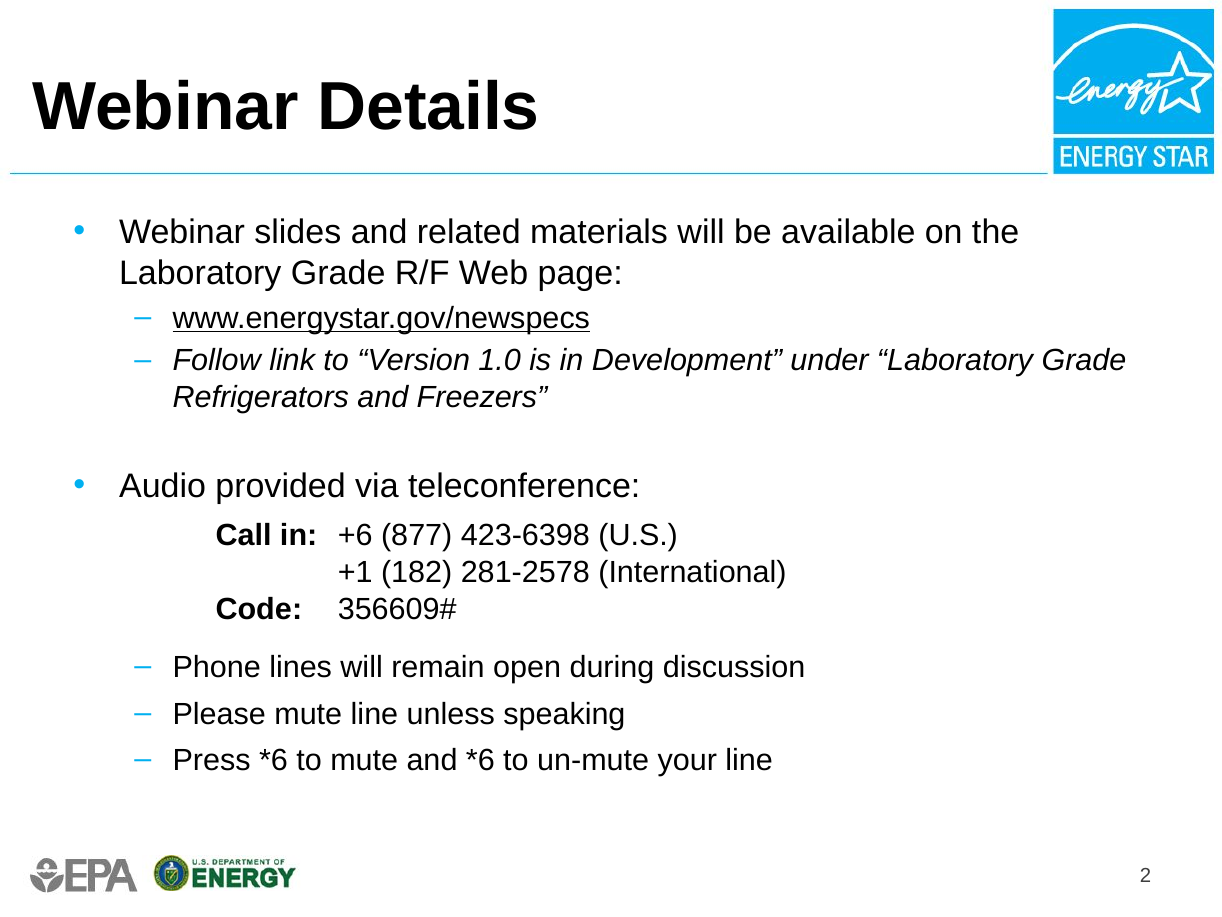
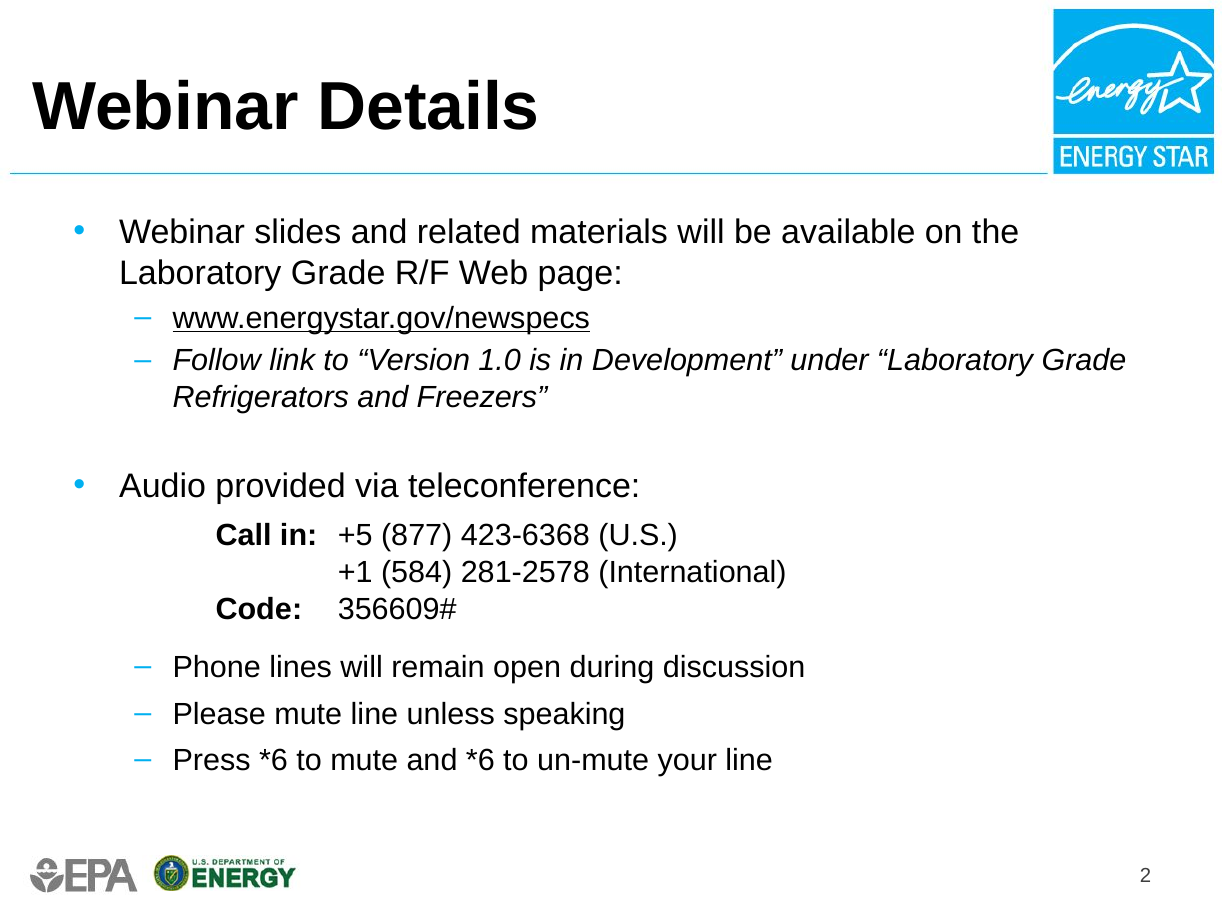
+6: +6 -> +5 (355, 536)
423-6398: 423-6398 -> 423-6368 (525, 536)
182: 182 -> 584 (417, 572)
